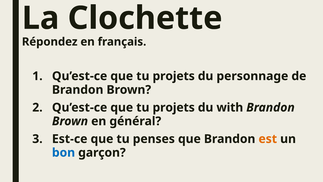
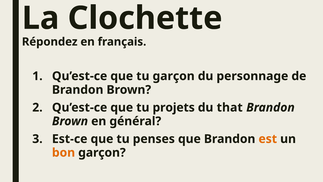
projets: projets -> garçon (174, 76)
with: with -> that (230, 107)
bon colour: blue -> orange (64, 152)
